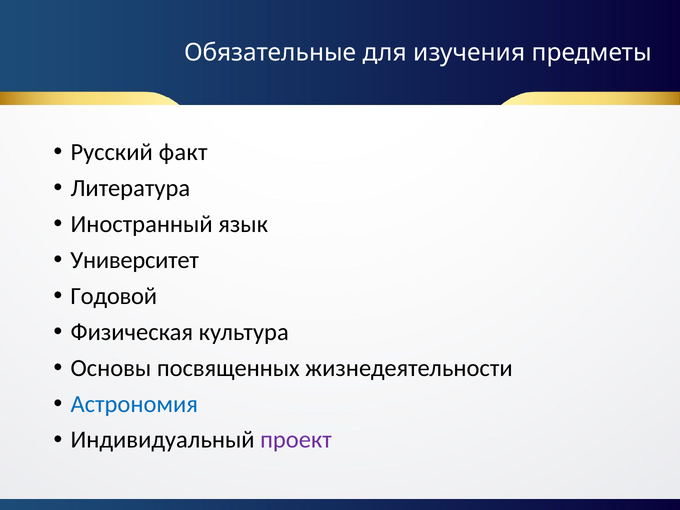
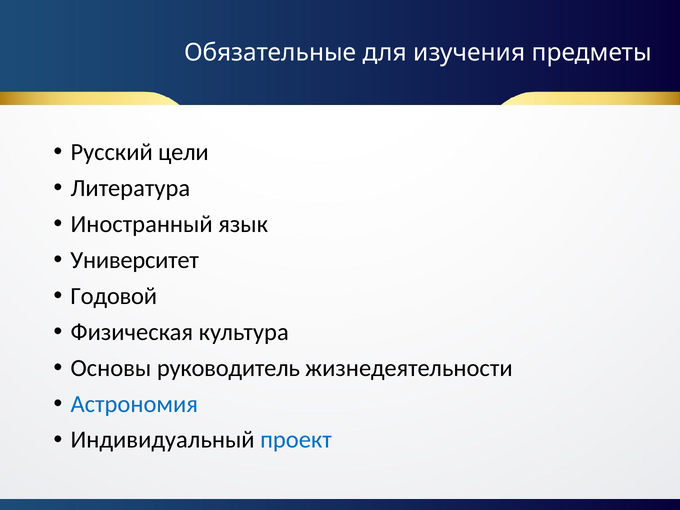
факт: факт -> цели (183, 152)
посвященных: посвященных -> руководитель (228, 368)
проект colour: purple -> blue (296, 440)
